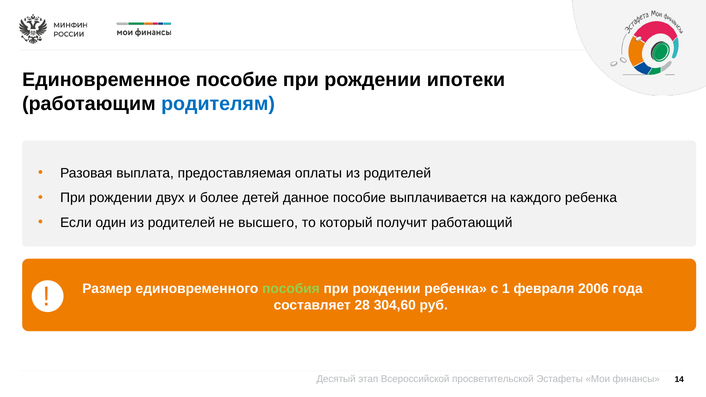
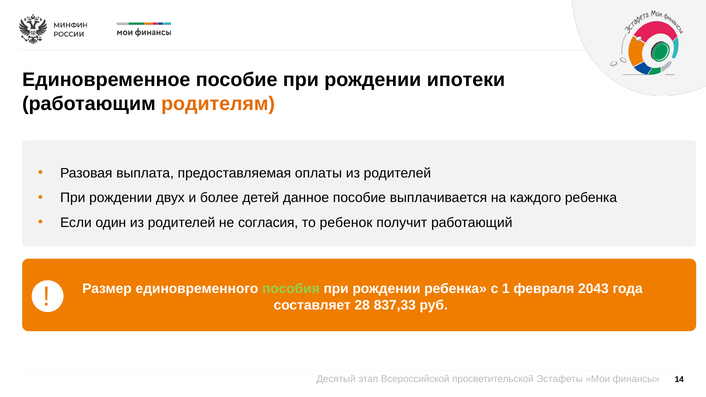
родителям colour: blue -> orange (218, 104)
высшего: высшего -> согласия (268, 223)
который: который -> ребенок (346, 223)
2006: 2006 -> 2043 (593, 289)
304,60: 304,60 -> 837,33 (395, 305)
